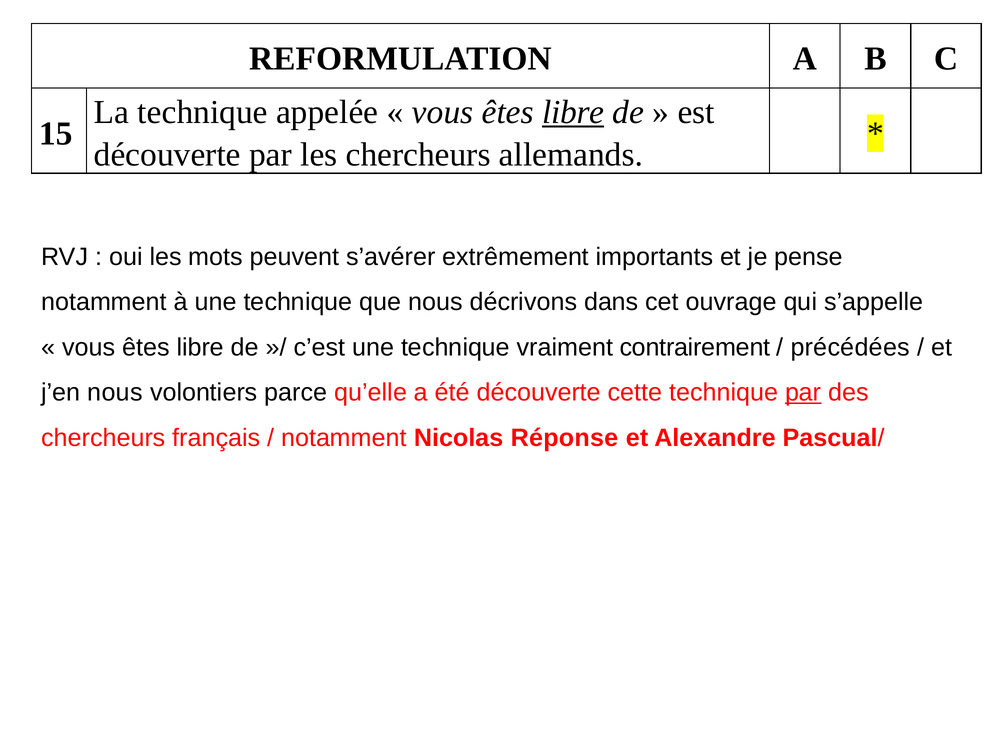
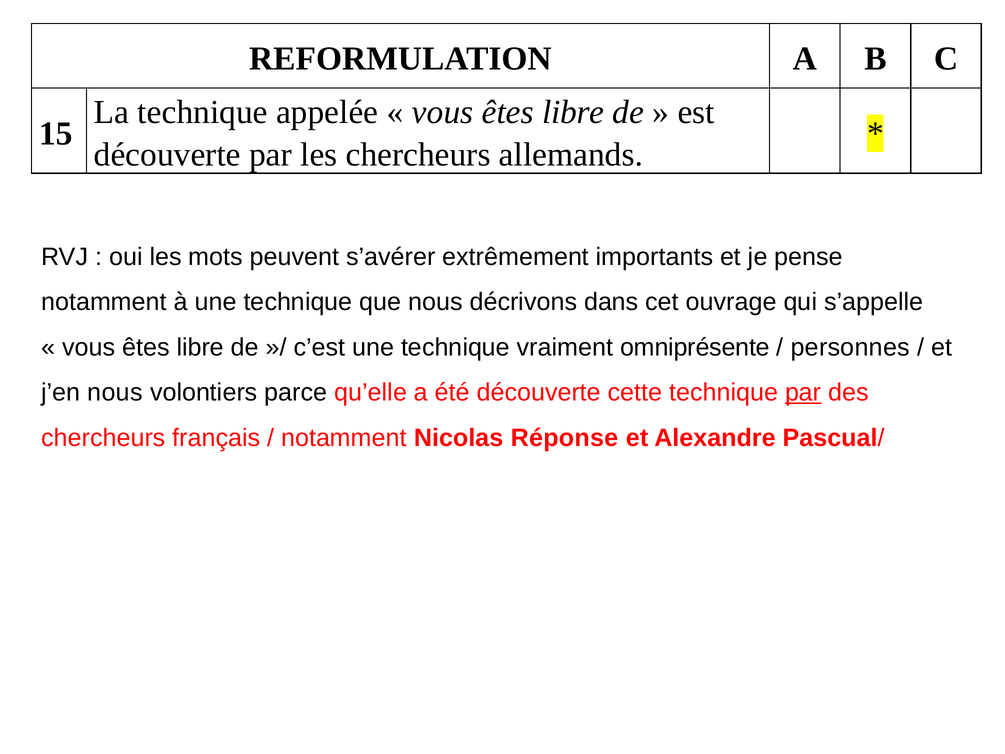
libre underline: present -> none (573, 112)
contrairement: contrairement -> omniprésente (695, 347)
précédées: précédées -> personnes (850, 347)
